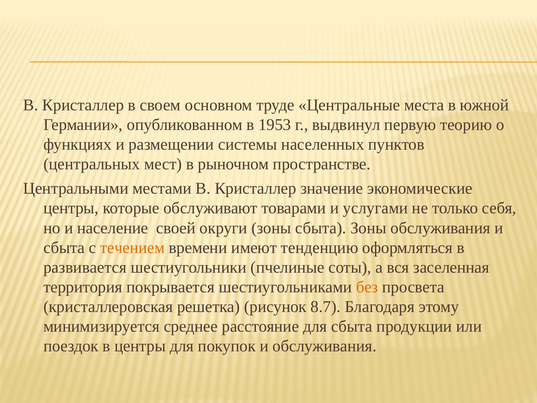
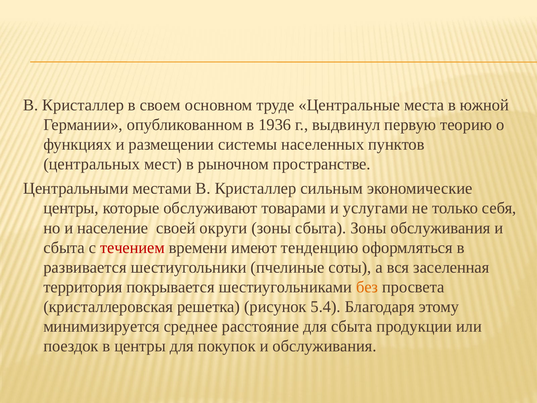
1953: 1953 -> 1936 (275, 125)
значение: значение -> сильным (332, 188)
течением colour: orange -> red (132, 247)
8.7: 8.7 -> 5.4 (326, 307)
